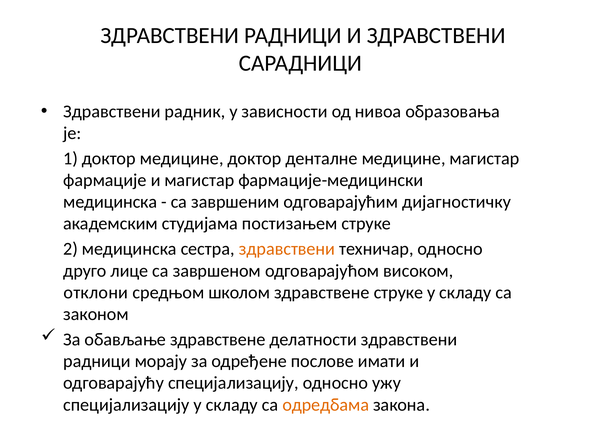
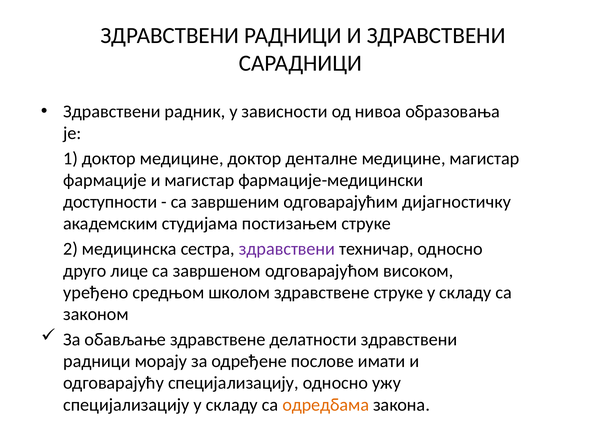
медицинска: медицинска -> доступности (110, 202)
здравствени colour: orange -> purple (287, 249)
отклони: отклони -> уређено (96, 293)
